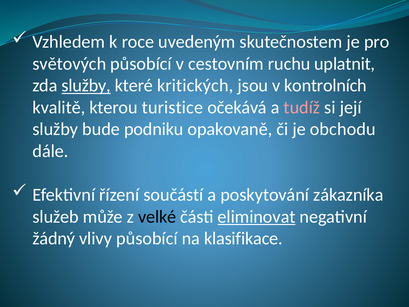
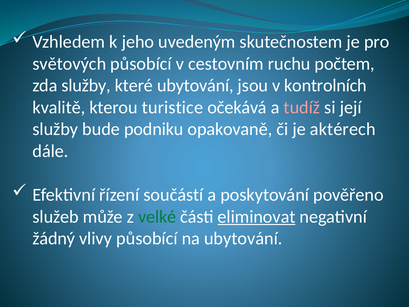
roce: roce -> jeho (138, 42)
uplatnit: uplatnit -> počtem (345, 64)
služby underline: present -> none (86, 86)
které kritických: kritických -> ubytování (195, 86)
obchodu: obchodu -> aktérech (343, 129)
zákazníka: zákazníka -> pověřeno (348, 195)
velké colour: black -> green (157, 216)
na klasifikace: klasifikace -> ubytování (243, 238)
